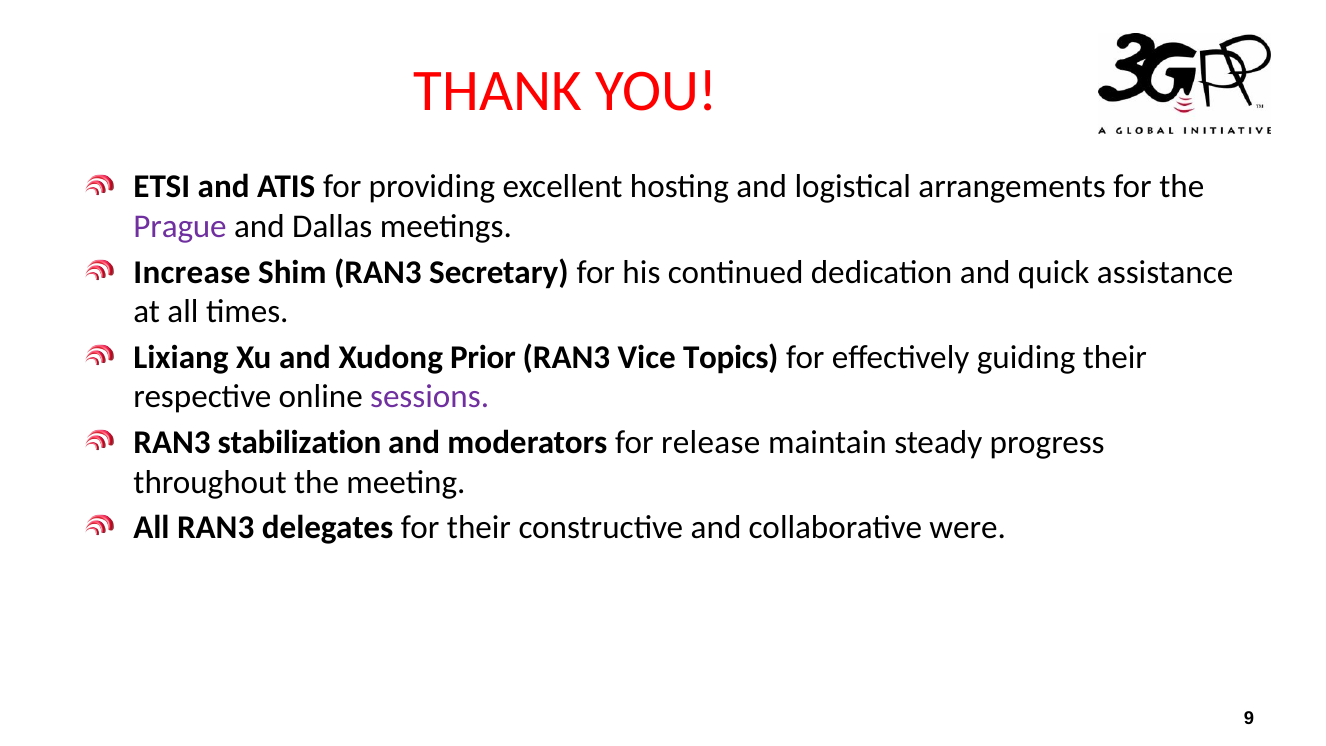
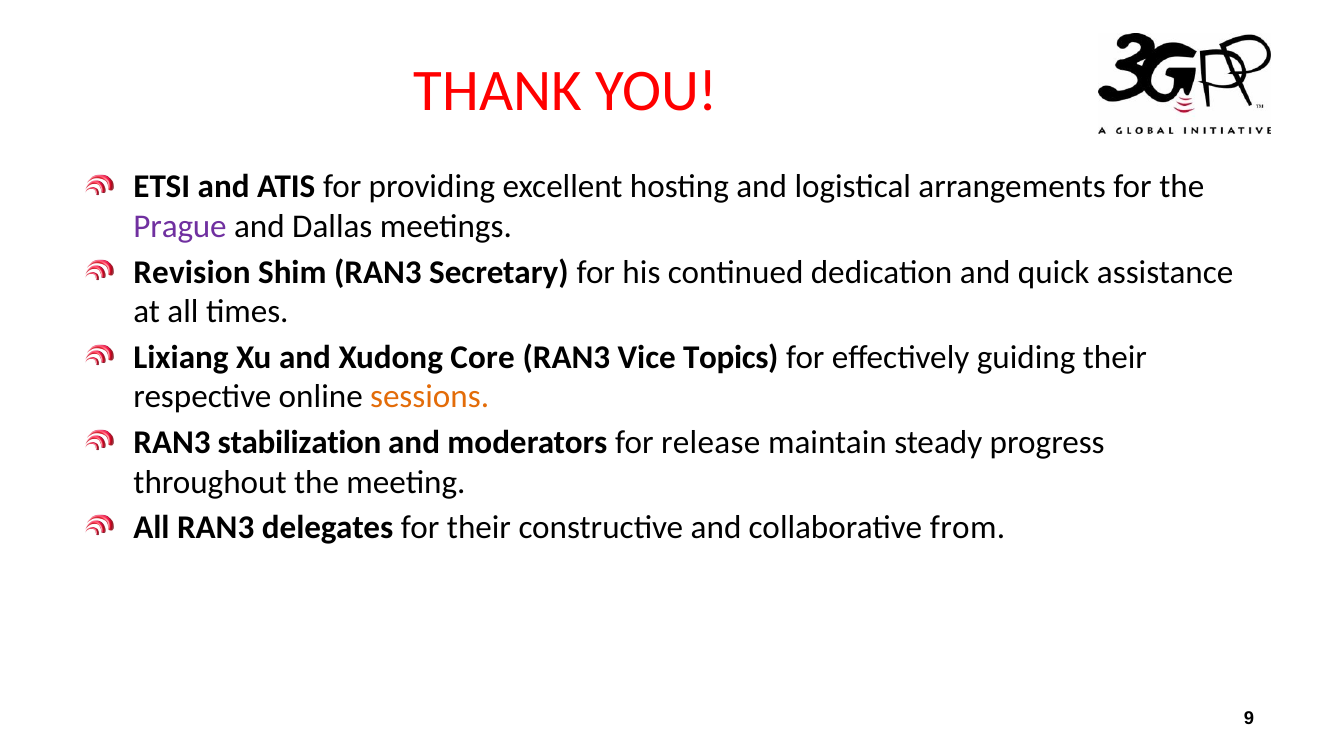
Increase: Increase -> Revision (192, 272)
Prior: Prior -> Core (483, 357)
sessions colour: purple -> orange (430, 397)
were: were -> from (968, 527)
